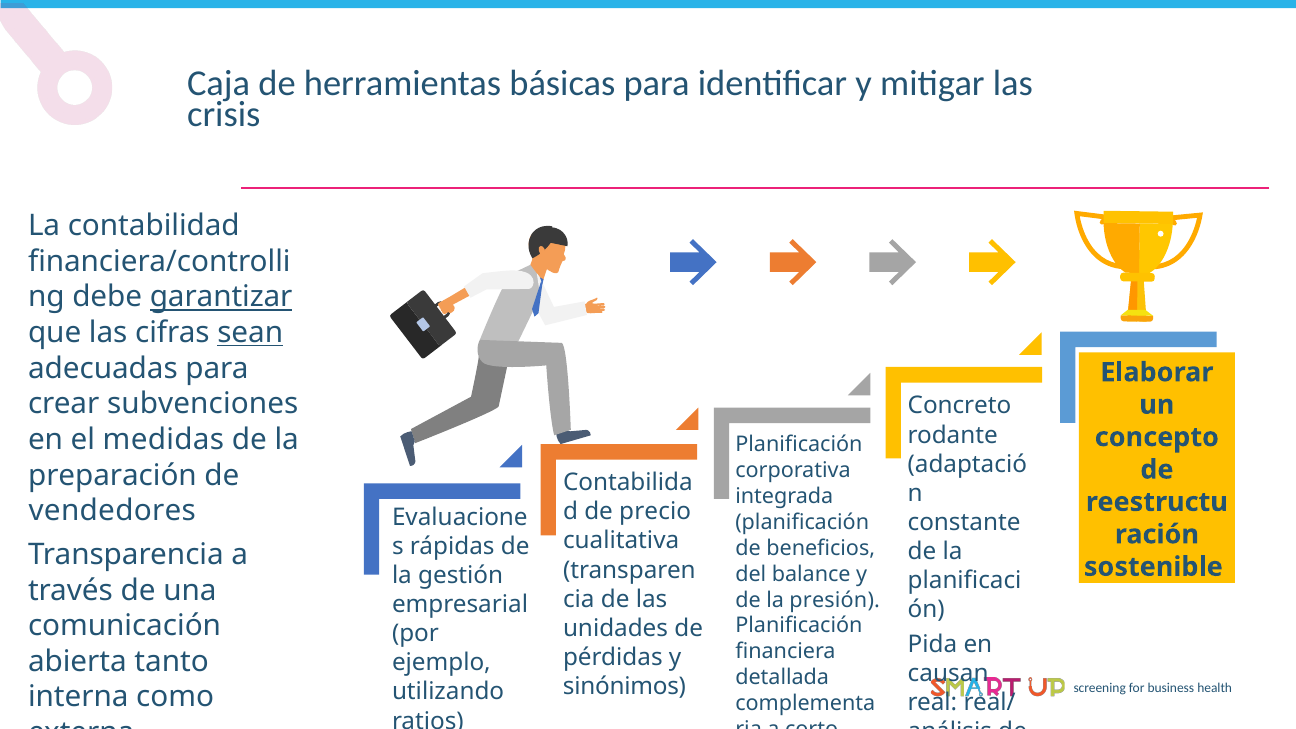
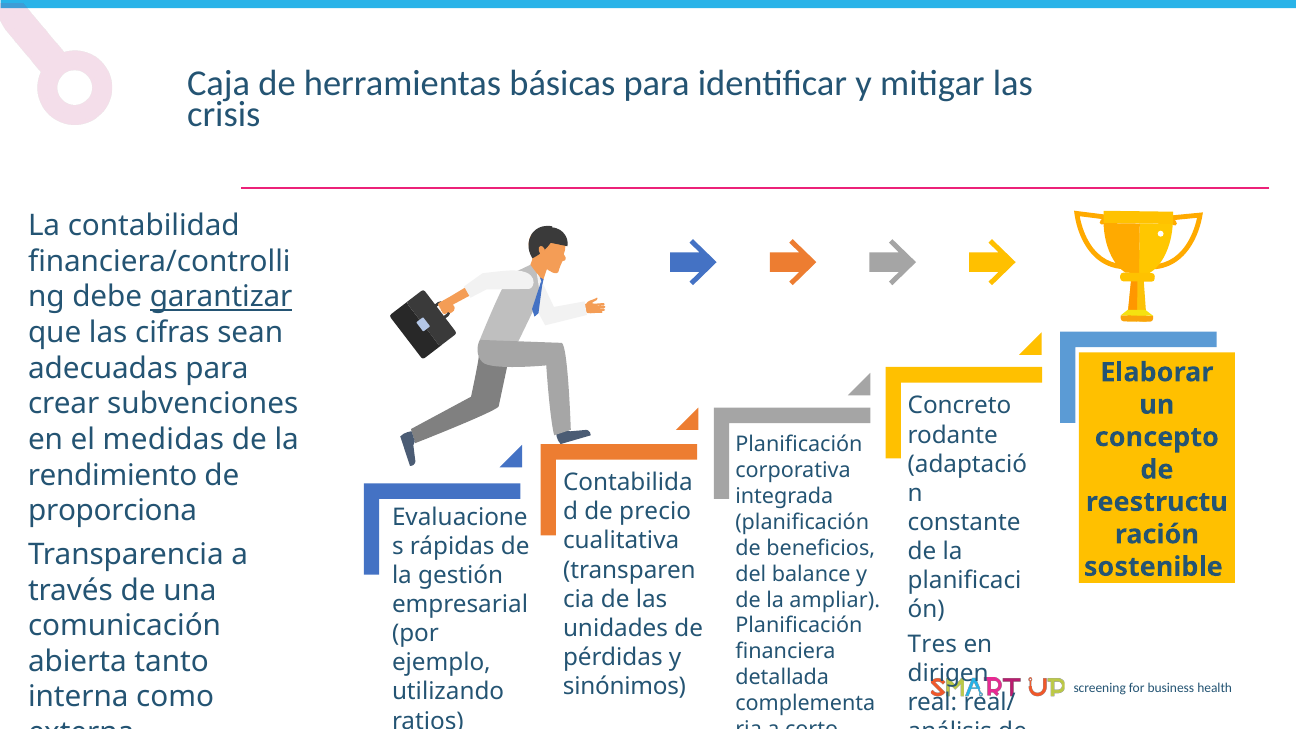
sean underline: present -> none (250, 333)
preparación: preparación -> rendimiento (113, 475)
vendedores: vendedores -> proporciona (113, 511)
presión: presión -> ampliar (835, 600)
Pida: Pida -> Tres (932, 644)
causan: causan -> dirigen (948, 673)
